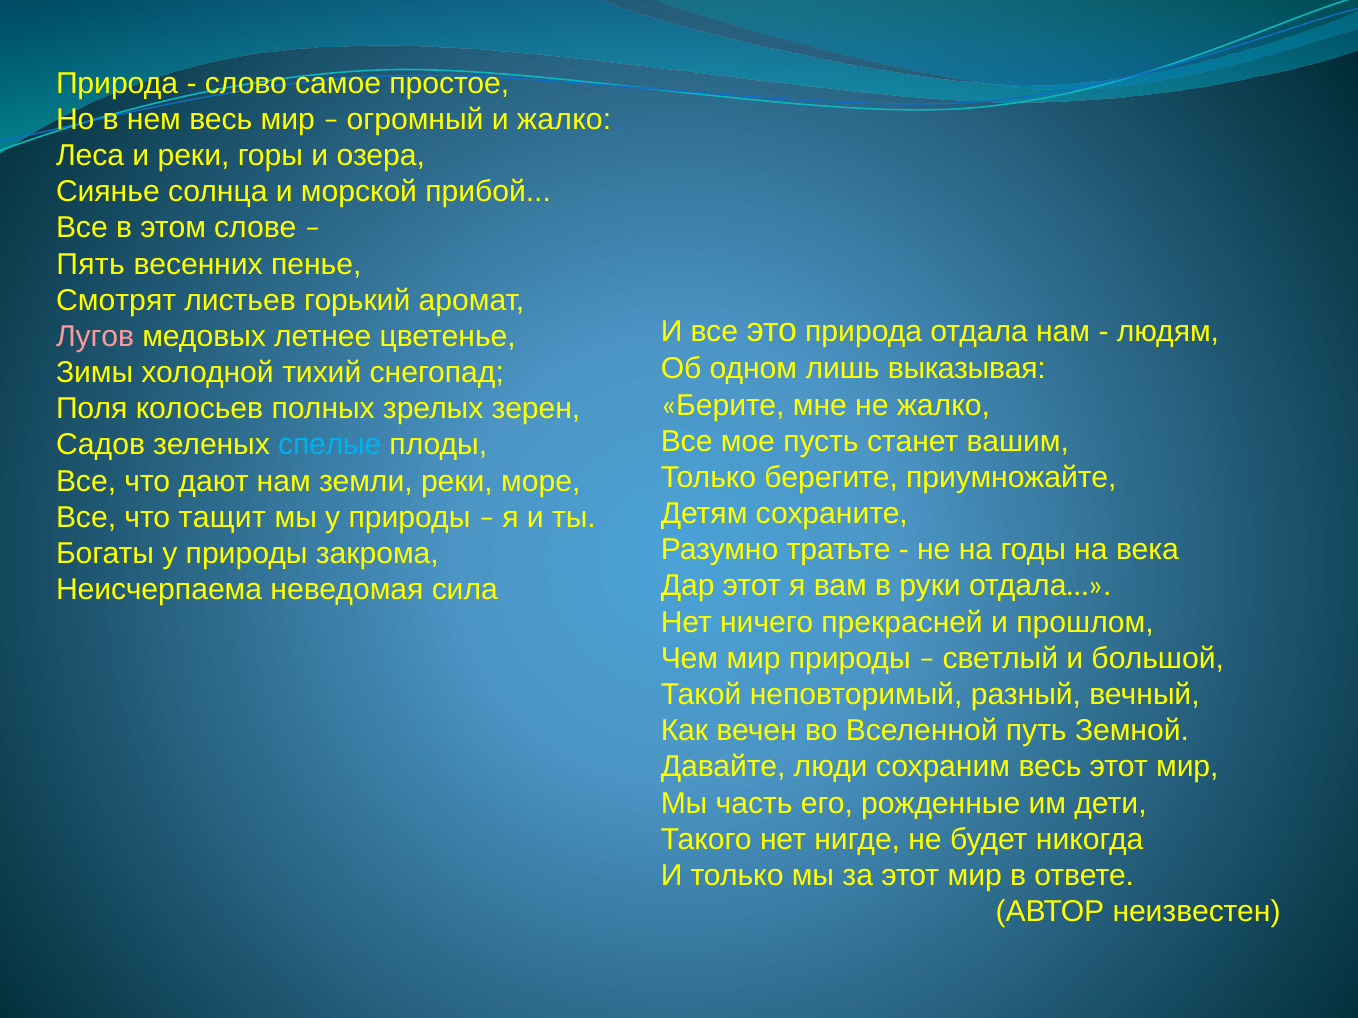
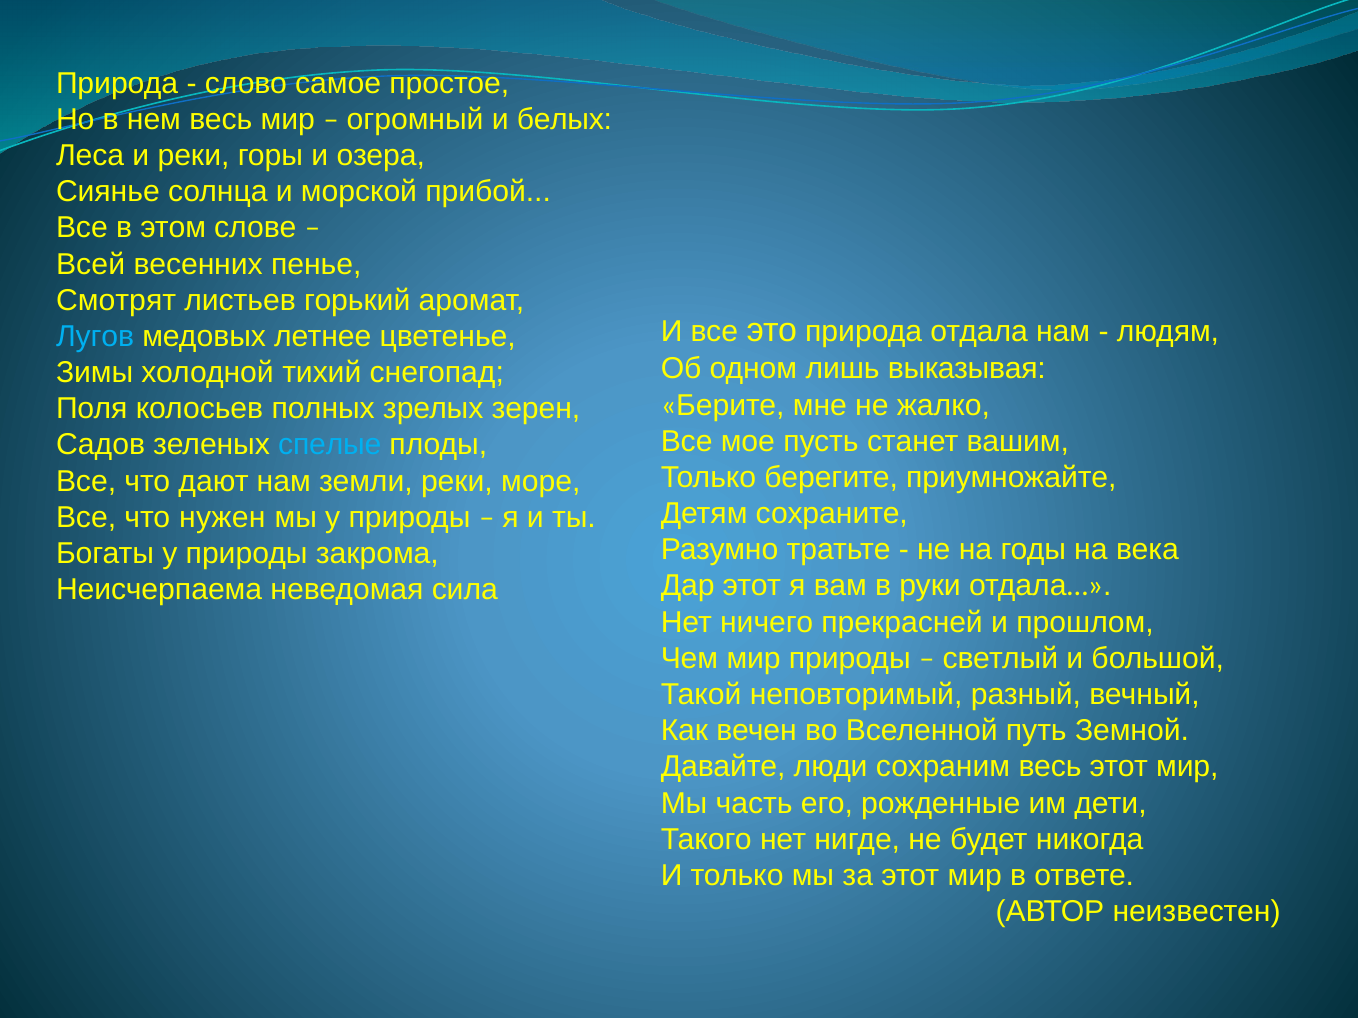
и жалко: жалко -> белых (564, 119)
Пять: Пять -> Всей (91, 264)
Лугов colour: pink -> light blue (95, 337)
тащит: тащит -> нужен (222, 518)
